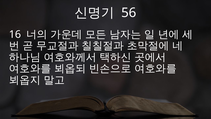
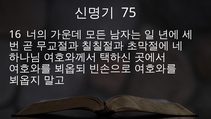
56: 56 -> 75 (129, 13)
